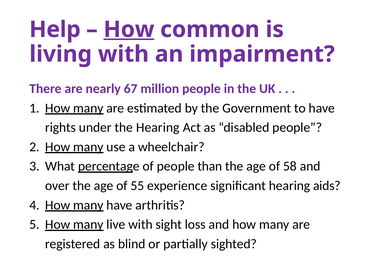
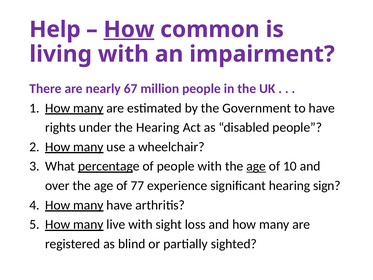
people than: than -> with (210, 166)
age underline: none -> present (256, 166)
58: 58 -> 10 (290, 166)
55: 55 -> 77 (137, 186)
aids: aids -> sign (327, 186)
